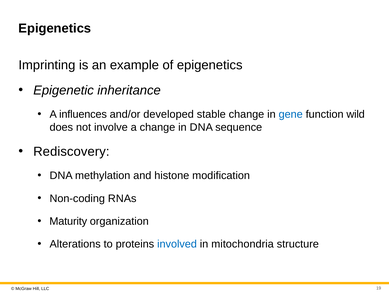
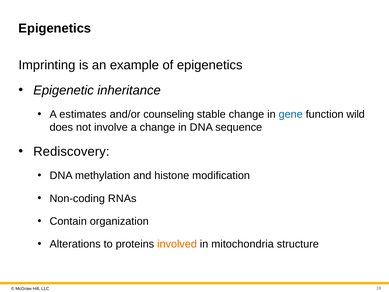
influences: influences -> estimates (83, 114)
developed: developed -> counseling (169, 114)
Maturity: Maturity -> Contain (68, 221)
involved colour: blue -> orange (177, 244)
